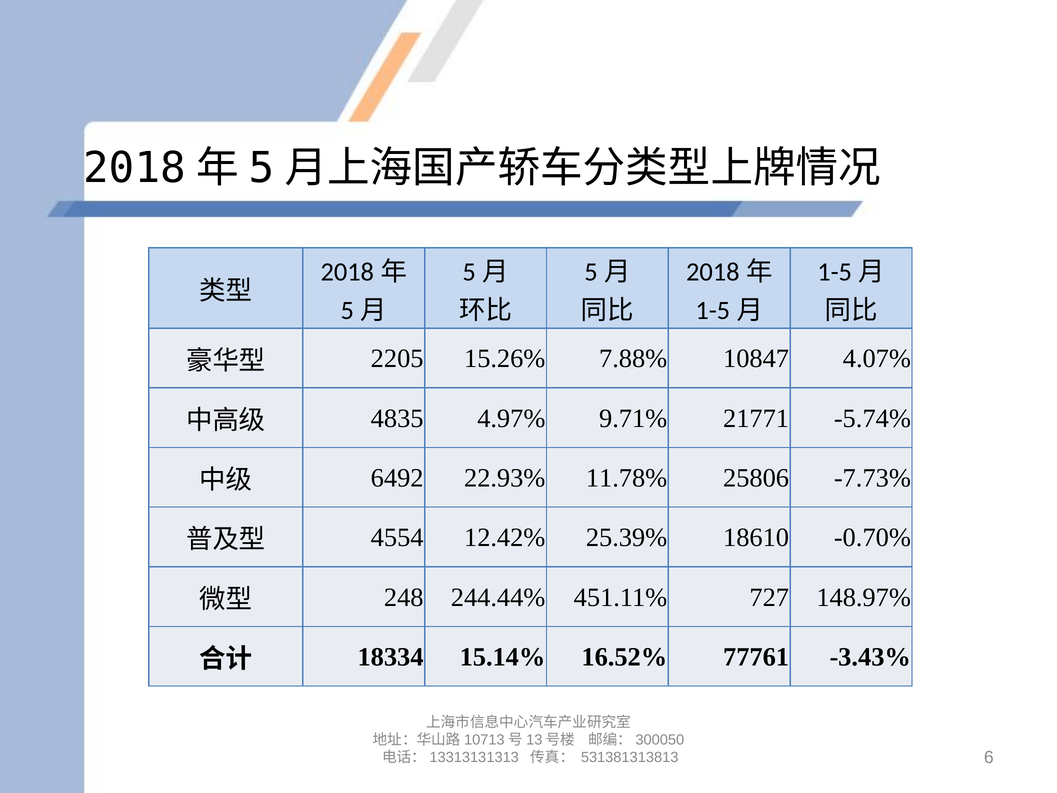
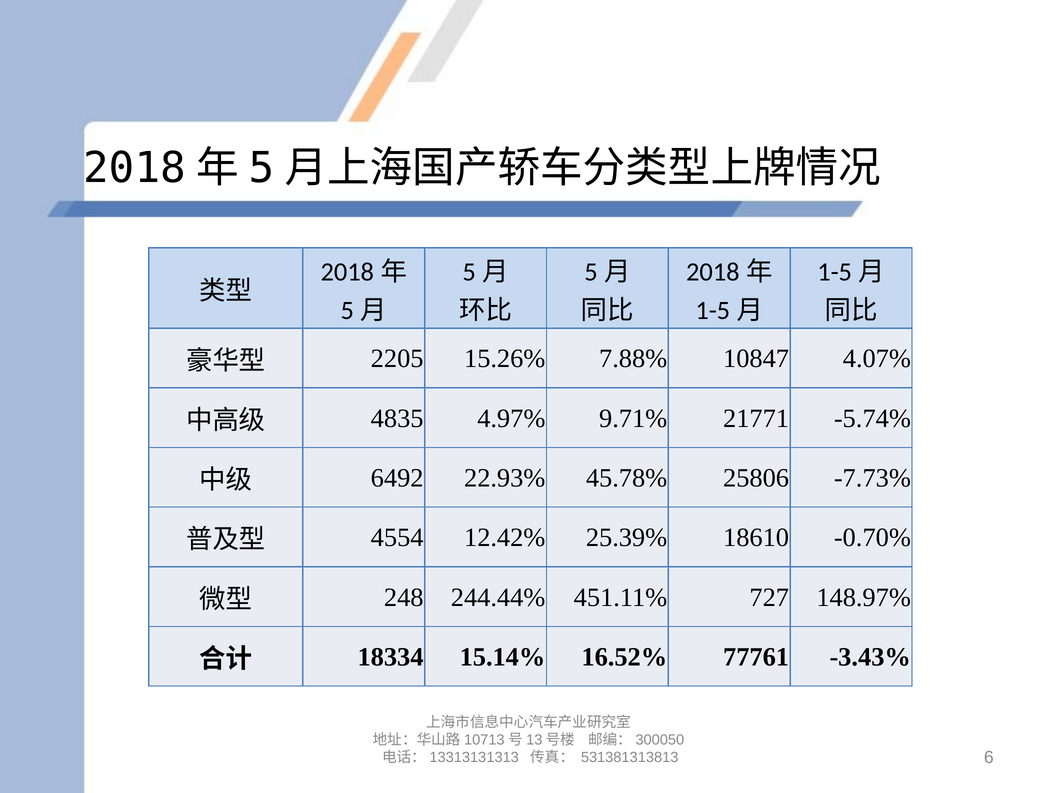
11.78%: 11.78% -> 45.78% (627, 478)
